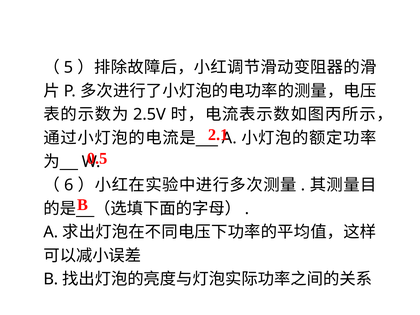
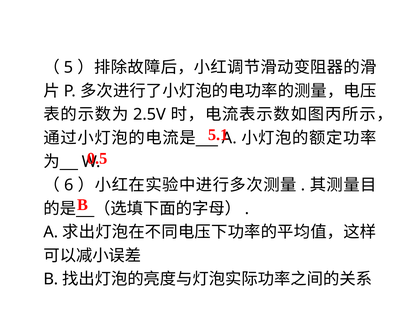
2.1: 2.1 -> 5.1 (218, 135)
